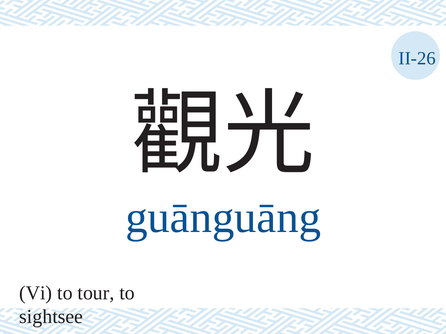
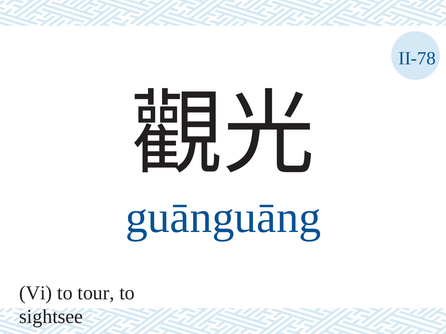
II-26: II-26 -> II-78 (417, 58)
